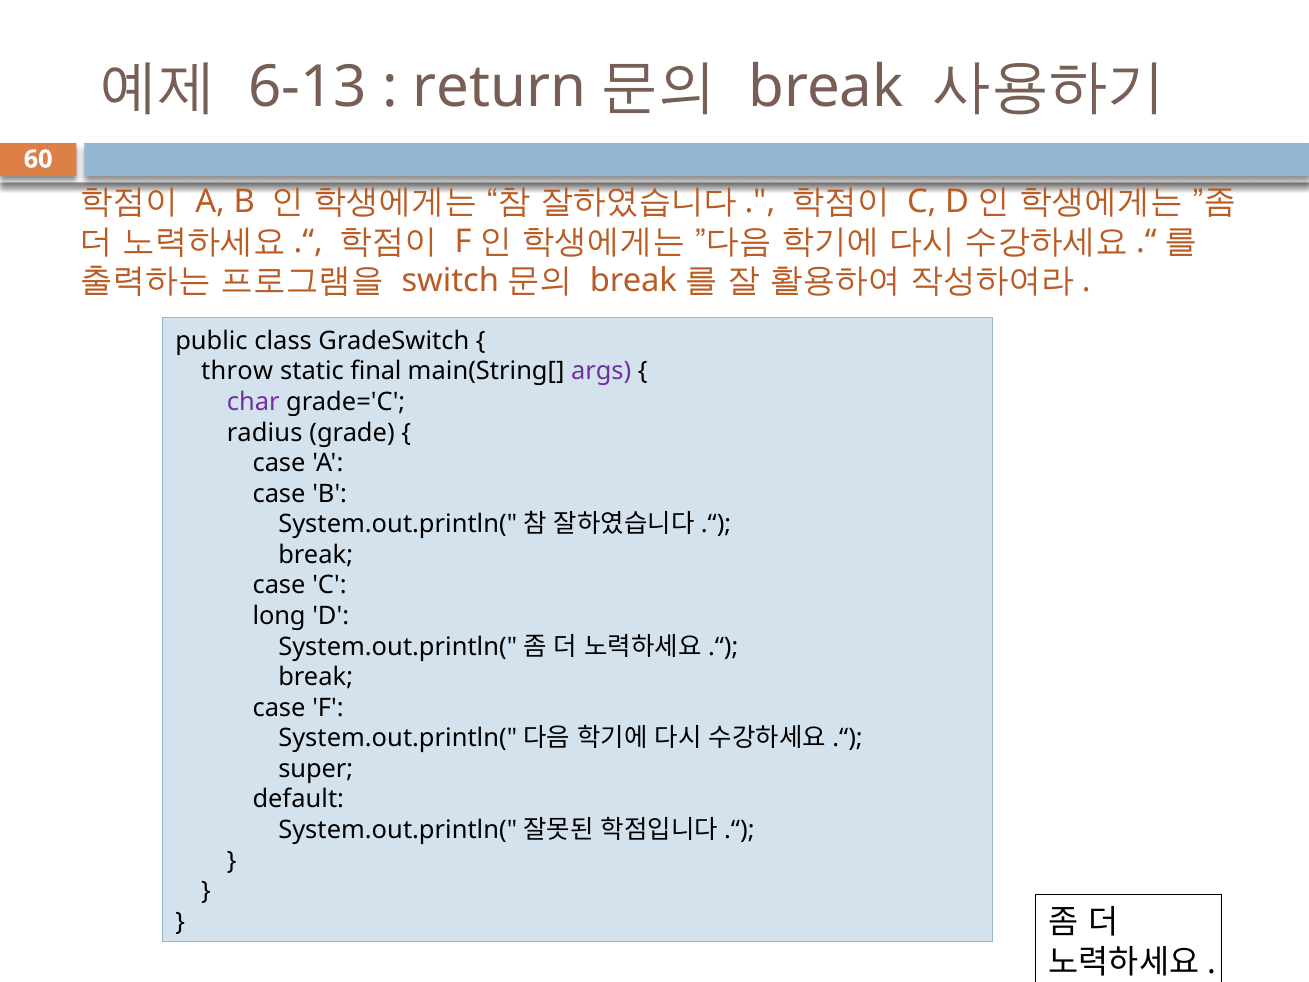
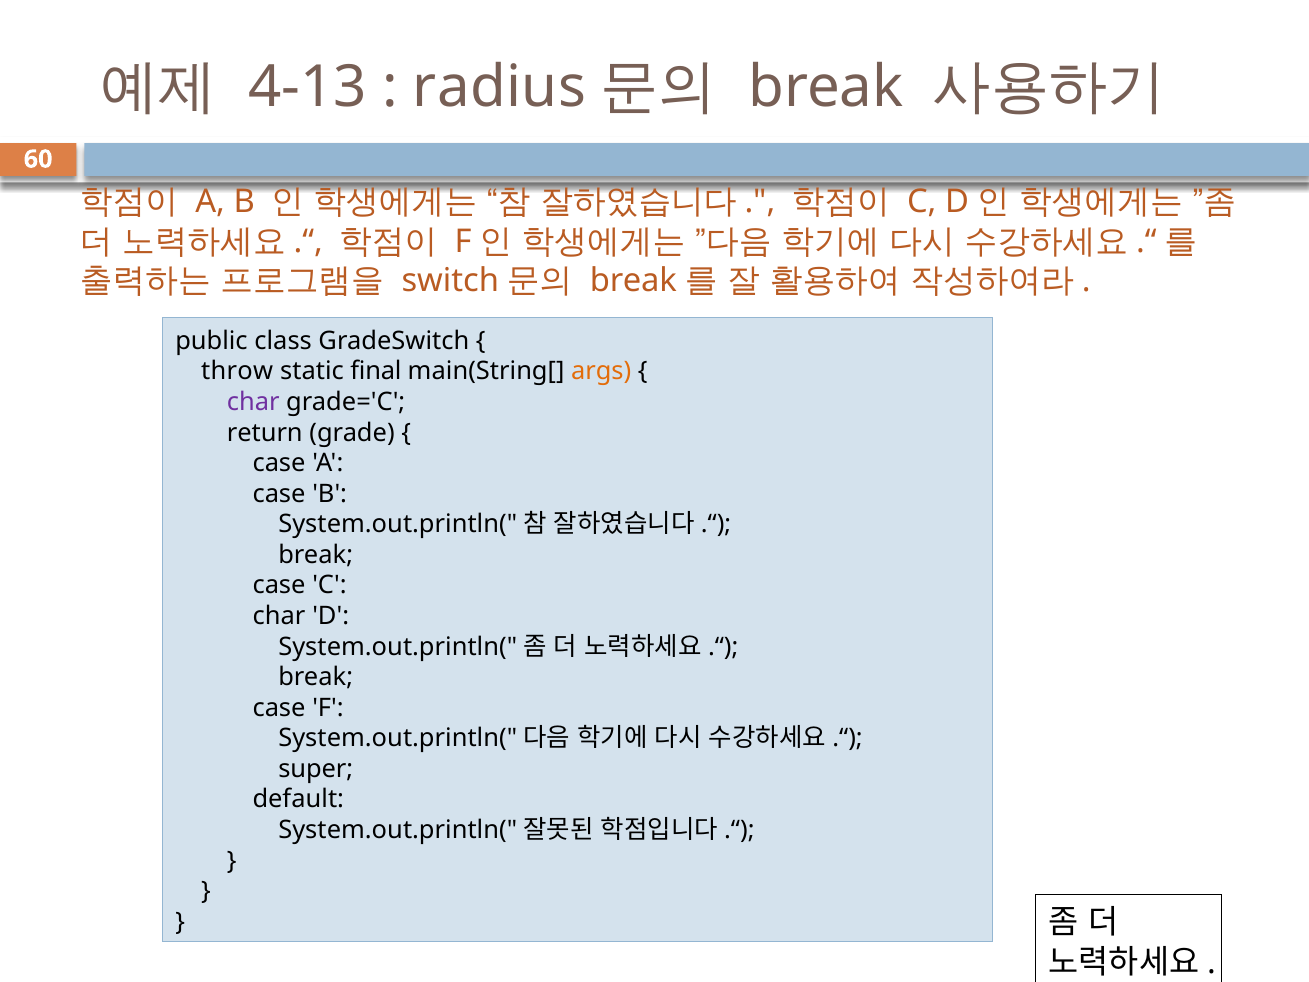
6-13: 6-13 -> 4-13 (308, 87)
return: return -> radius (499, 87)
args colour: purple -> orange (601, 371)
radius: radius -> return (265, 433)
long: long -> char (279, 616)
